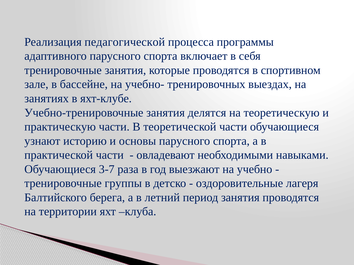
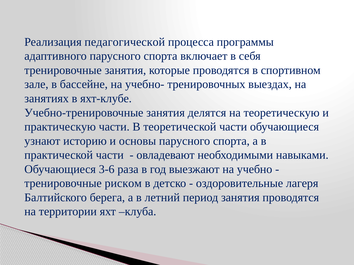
3-7: 3-7 -> 3-6 (107, 169)
группы: группы -> риском (123, 184)
